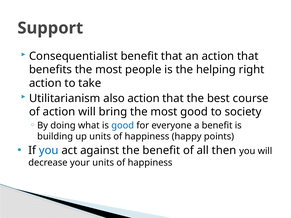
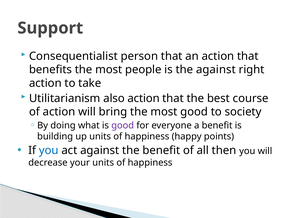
Consequentialist benefit: benefit -> person (139, 56)
the helping: helping -> against (216, 70)
good colour: blue -> purple (123, 126)
